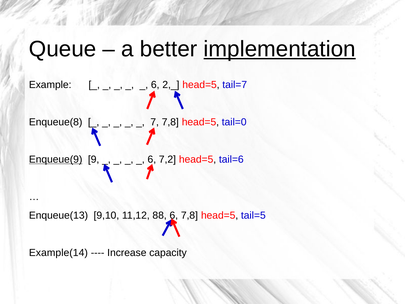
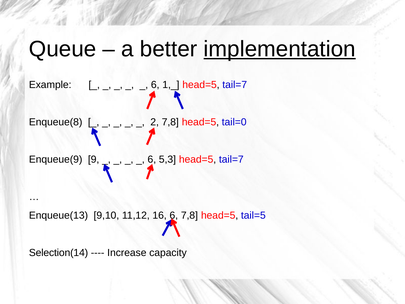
2,_: 2,_ -> 1,_ (171, 85)
7: 7 -> 2 (155, 122)
Enqueue(9 underline: present -> none (56, 159)
7,2: 7,2 -> 5,3 (167, 159)
tail=6: tail=6 -> tail=7 (231, 159)
88: 88 -> 16 (160, 215)
Example(14: Example(14 -> Selection(14 (59, 253)
